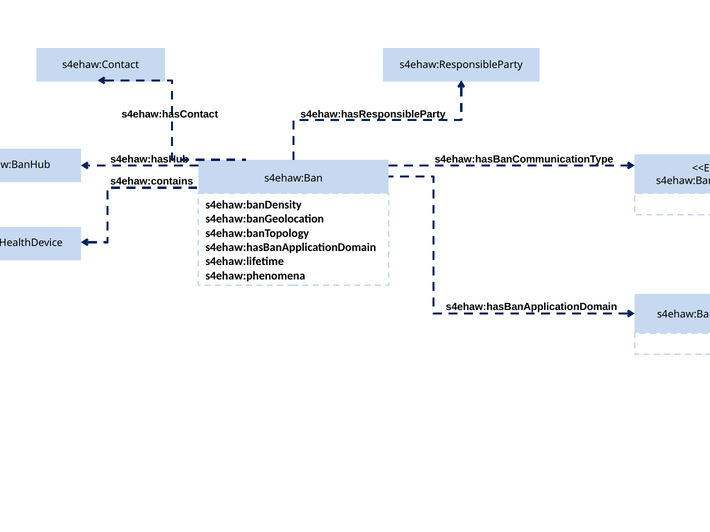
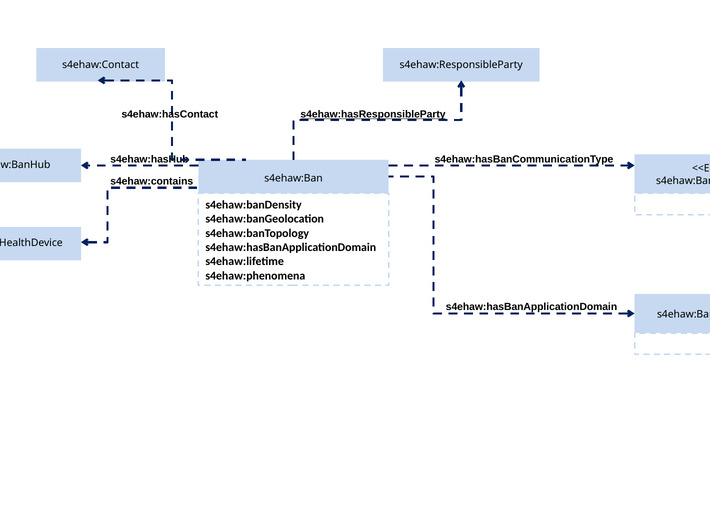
s4ehaw:hasResponsibleParty underline: none -> present (373, 114)
